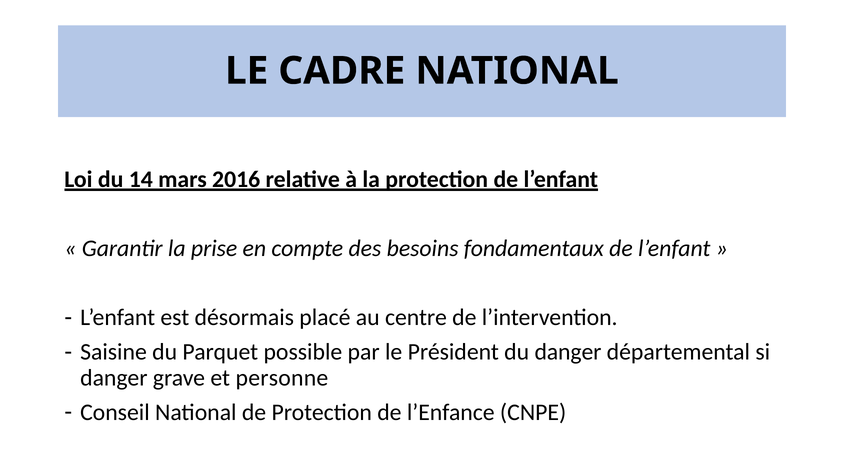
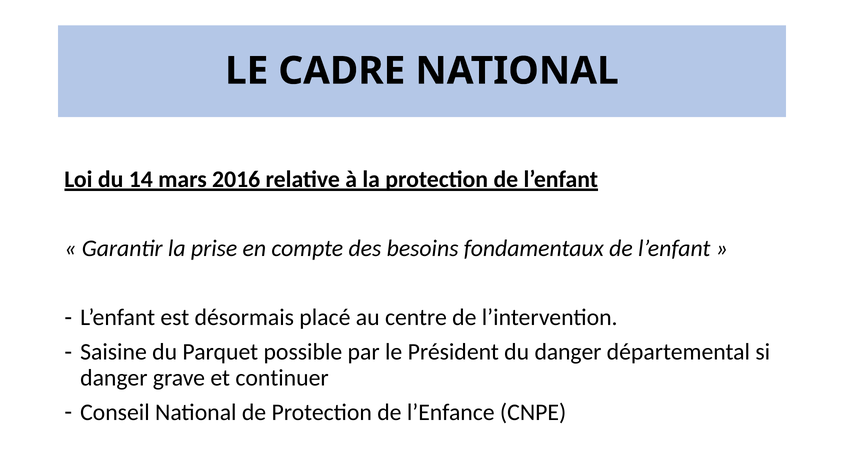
personne: personne -> continuer (282, 377)
